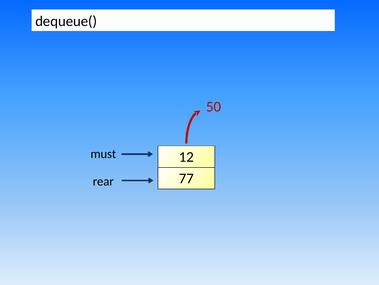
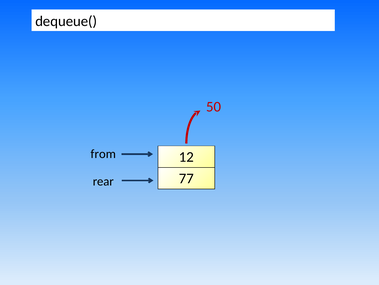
must: must -> from (103, 154)
